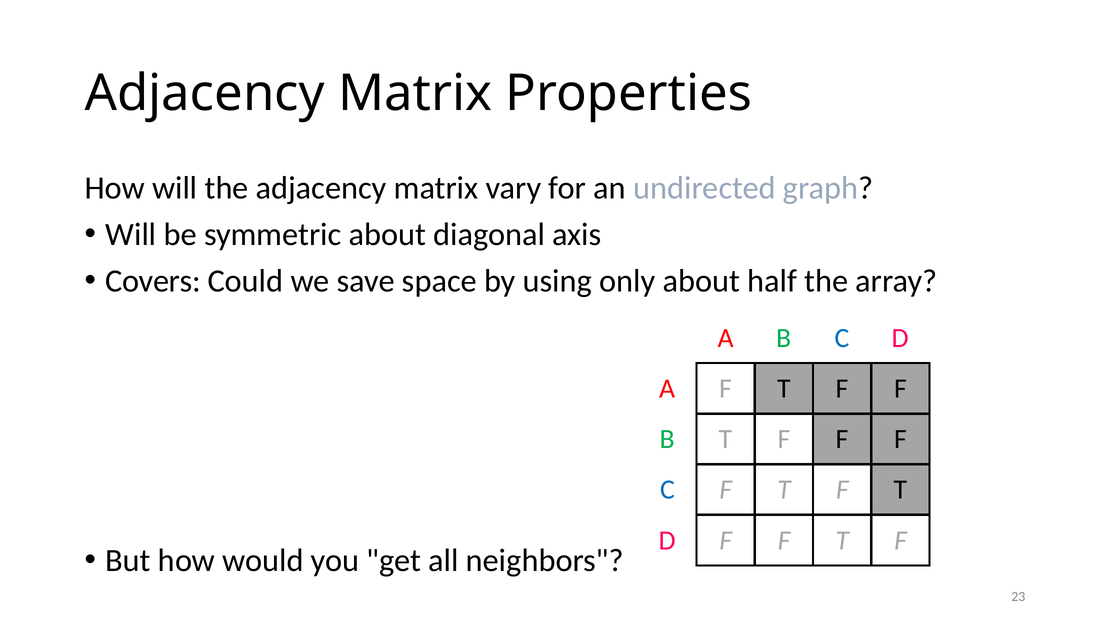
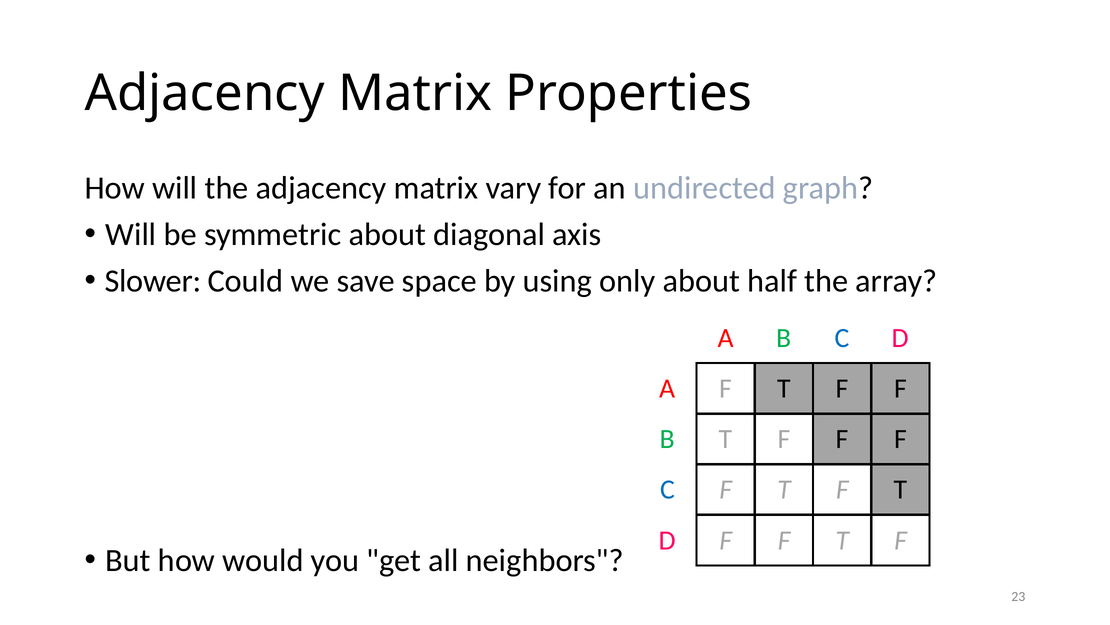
Covers: Covers -> Slower (153, 281)
